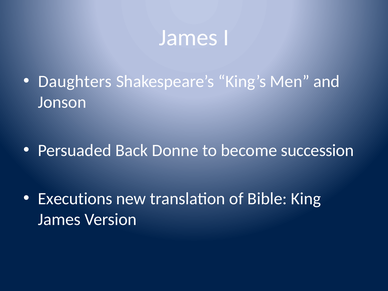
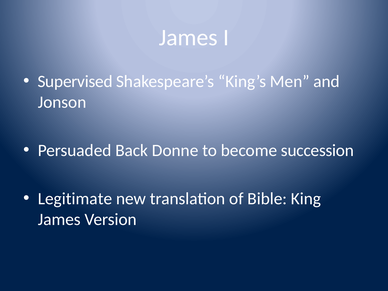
Daughters: Daughters -> Supervised (75, 81)
Executions: Executions -> Legitimate (75, 199)
